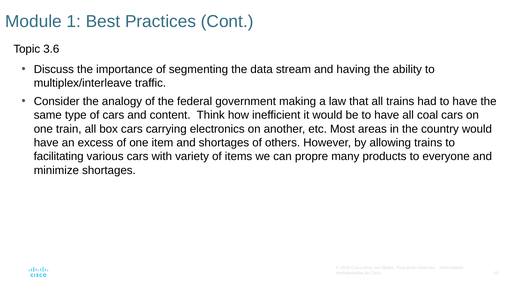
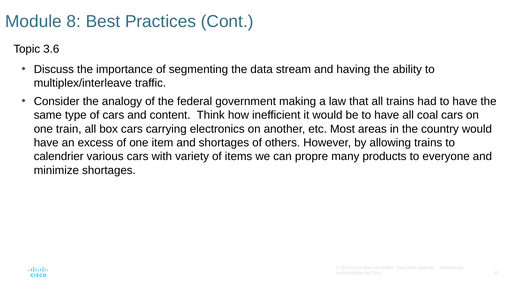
1: 1 -> 8 (74, 22)
facilitating: facilitating -> calendrier (59, 157)
